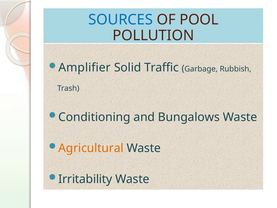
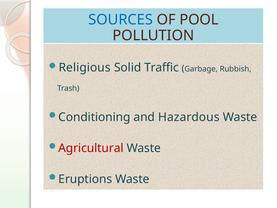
Amplifier: Amplifier -> Religious (85, 68)
Bungalows: Bungalows -> Hazardous (189, 117)
Agricultural colour: orange -> red (91, 148)
Irritability: Irritability -> Eruptions (85, 179)
